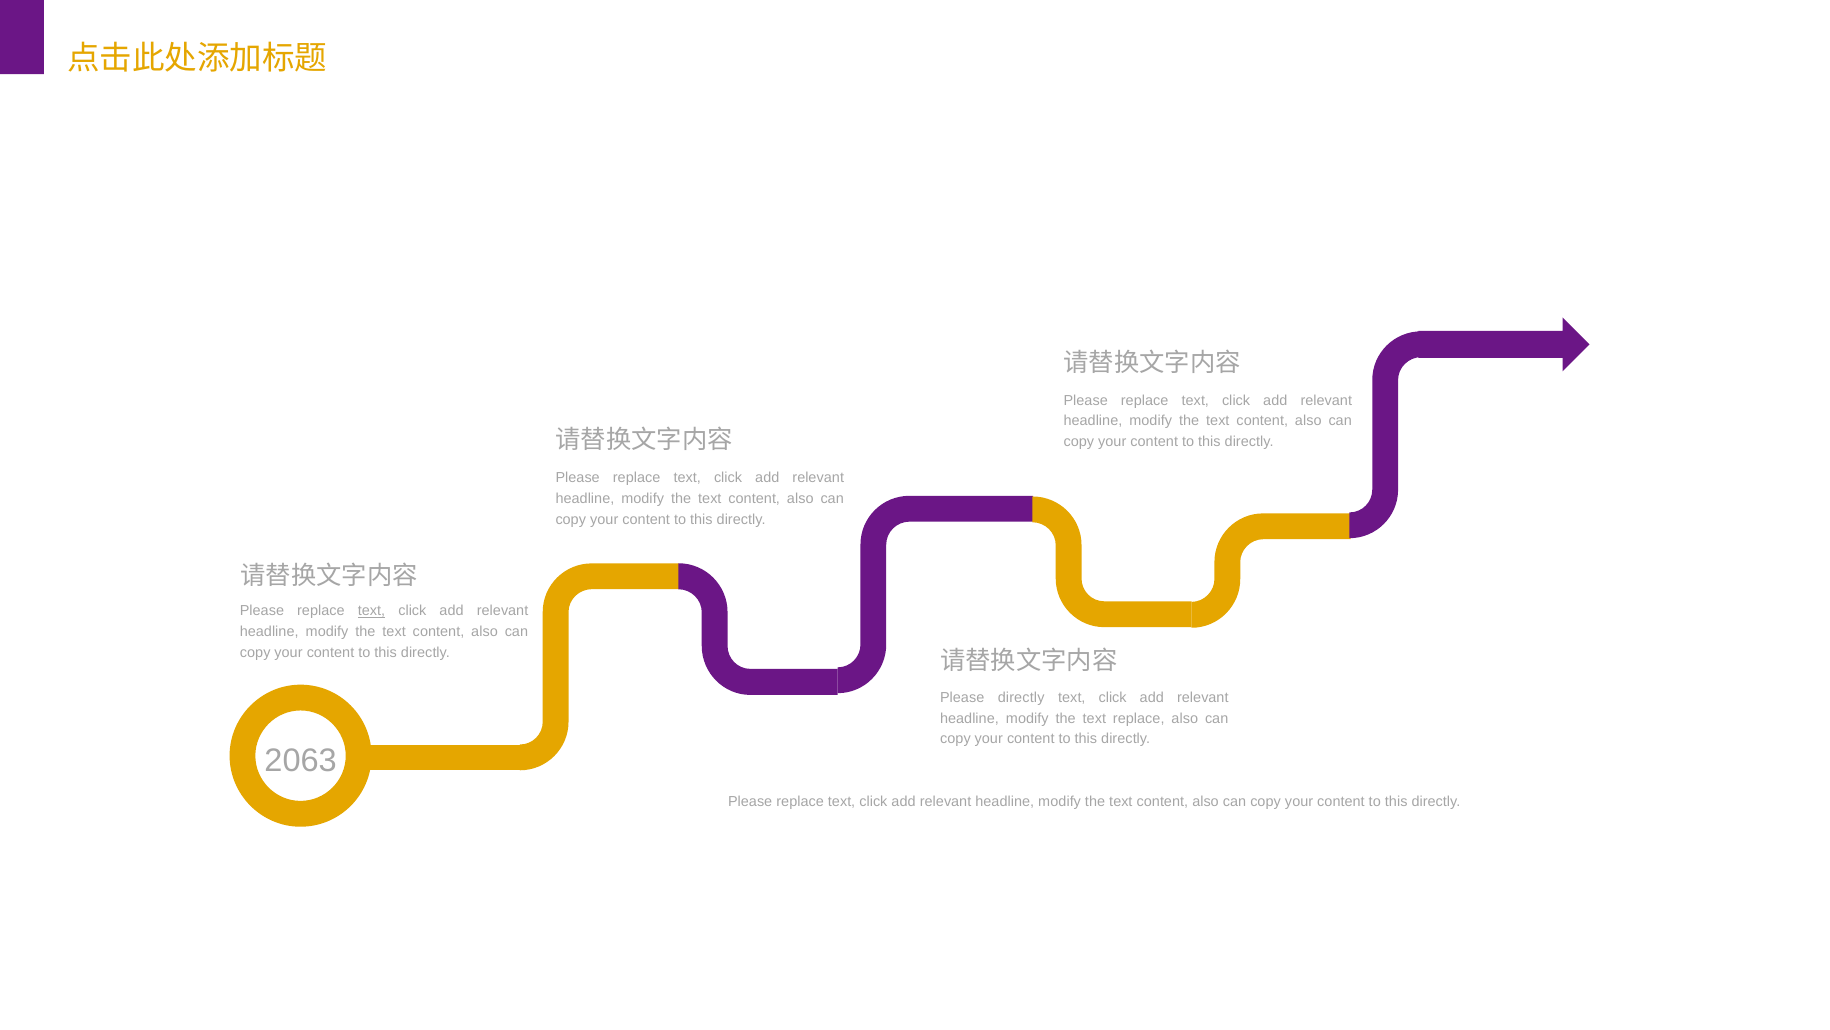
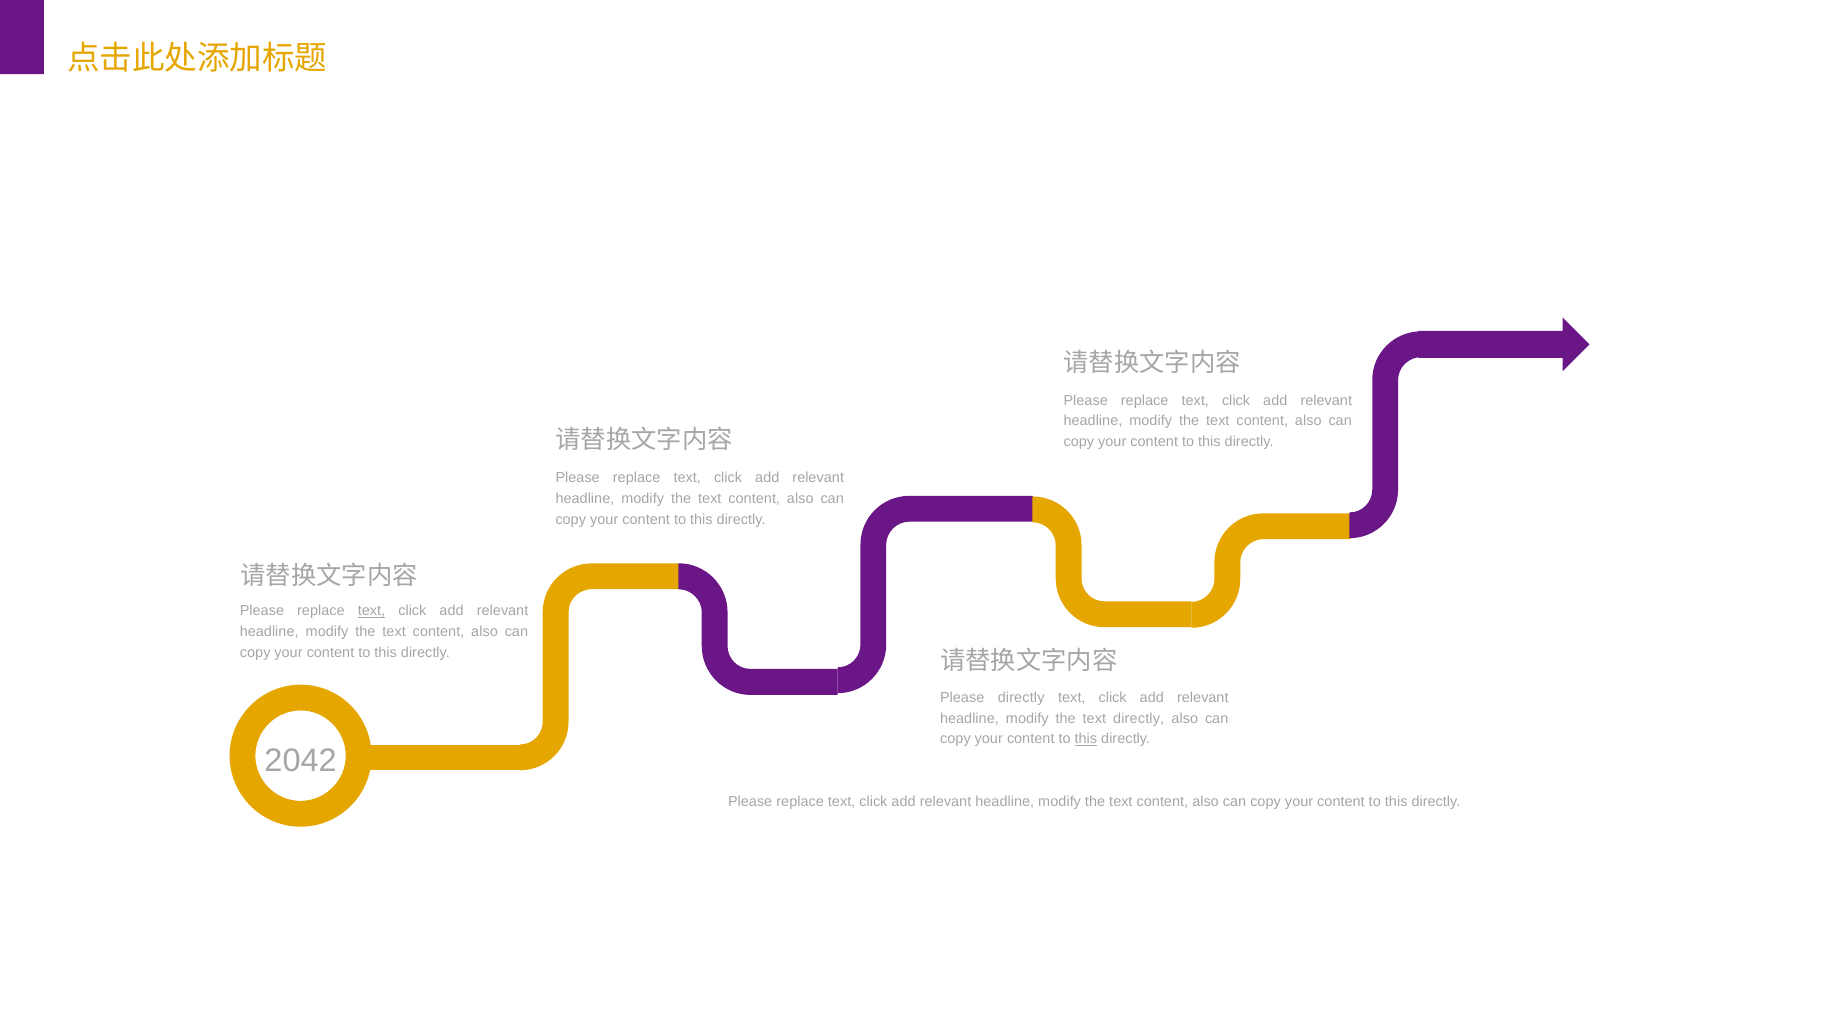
text replace: replace -> directly (1139, 718)
this underline: none -> present (1086, 739)
2063: 2063 -> 2042 (301, 760)
